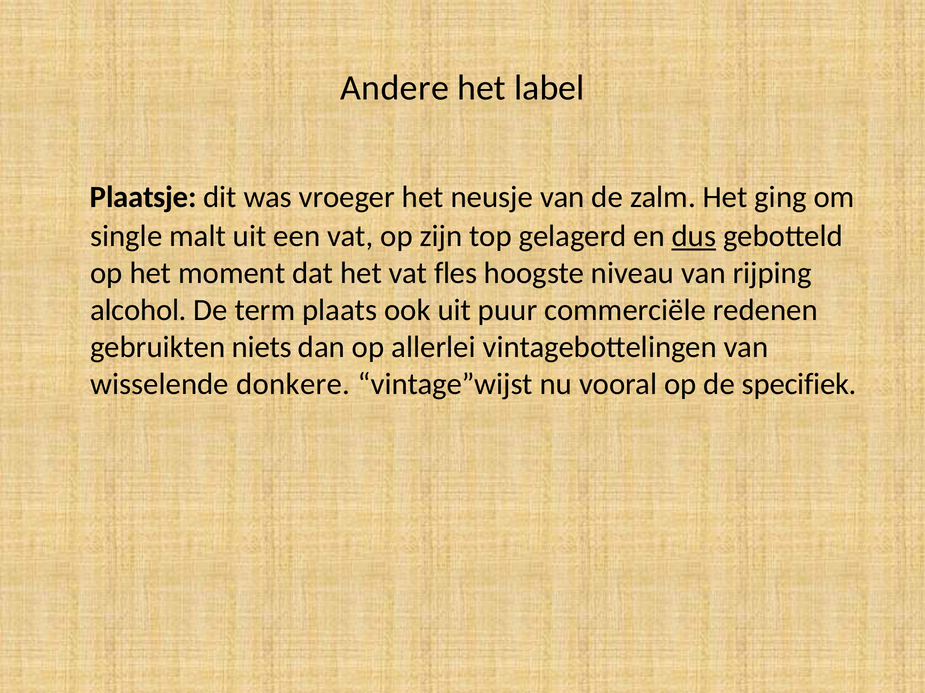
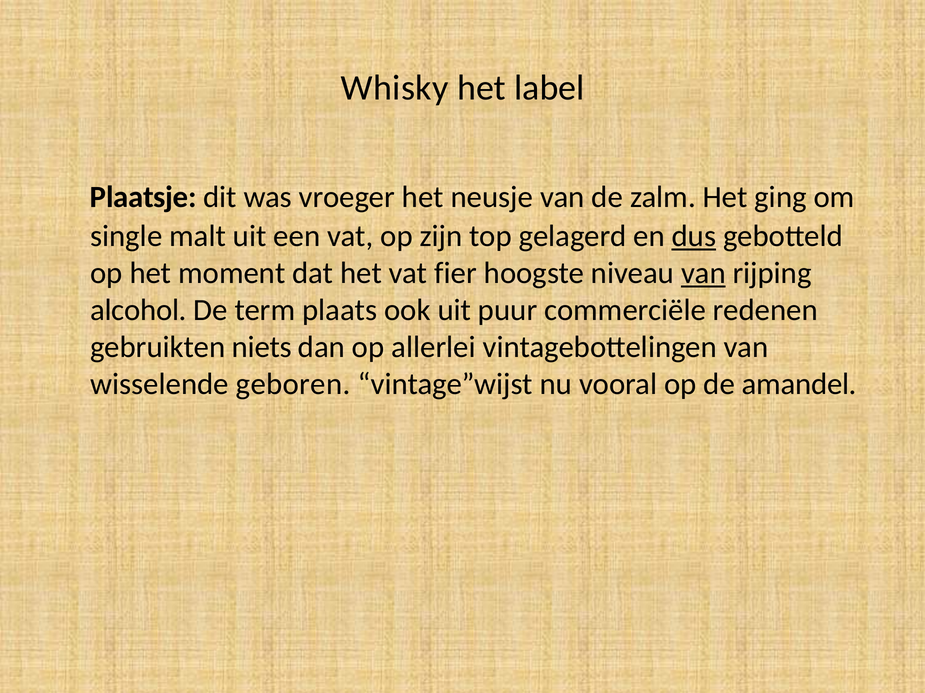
Andere: Andere -> Whisky (395, 88)
fles: fles -> fier (455, 274)
van underline: none -> present (703, 274)
donkere: donkere -> geboren (293, 385)
specifiek: specifiek -> amandel (799, 385)
